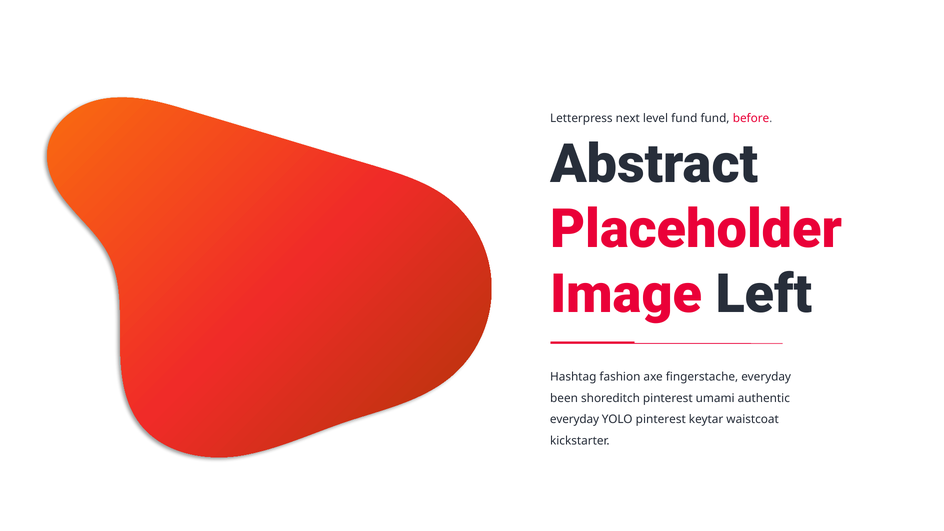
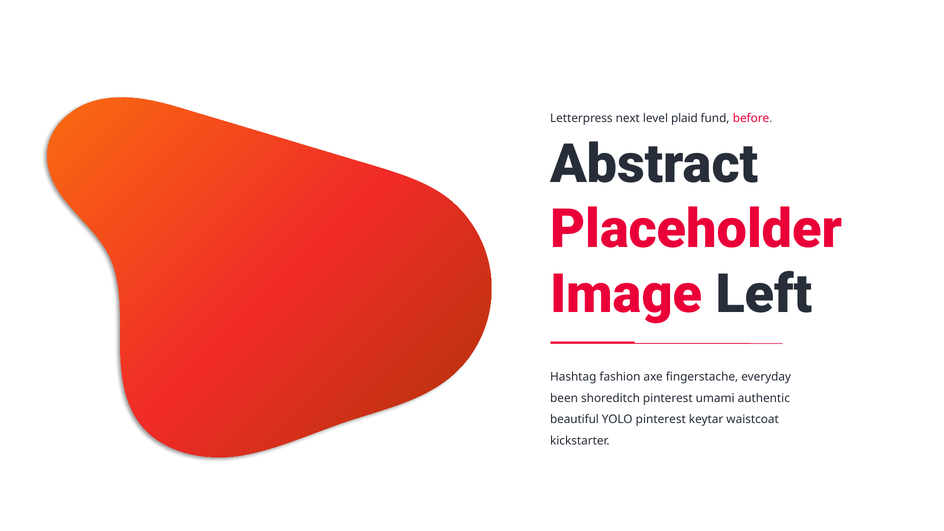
level fund: fund -> plaid (684, 118)
everyday: everyday -> beautiful (574, 419)
